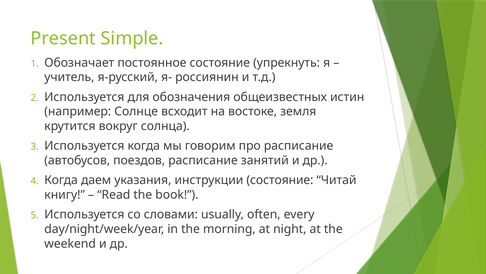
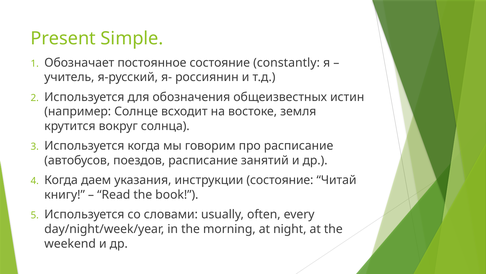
упрекнуть: упрекнуть -> constantly (287, 63)
